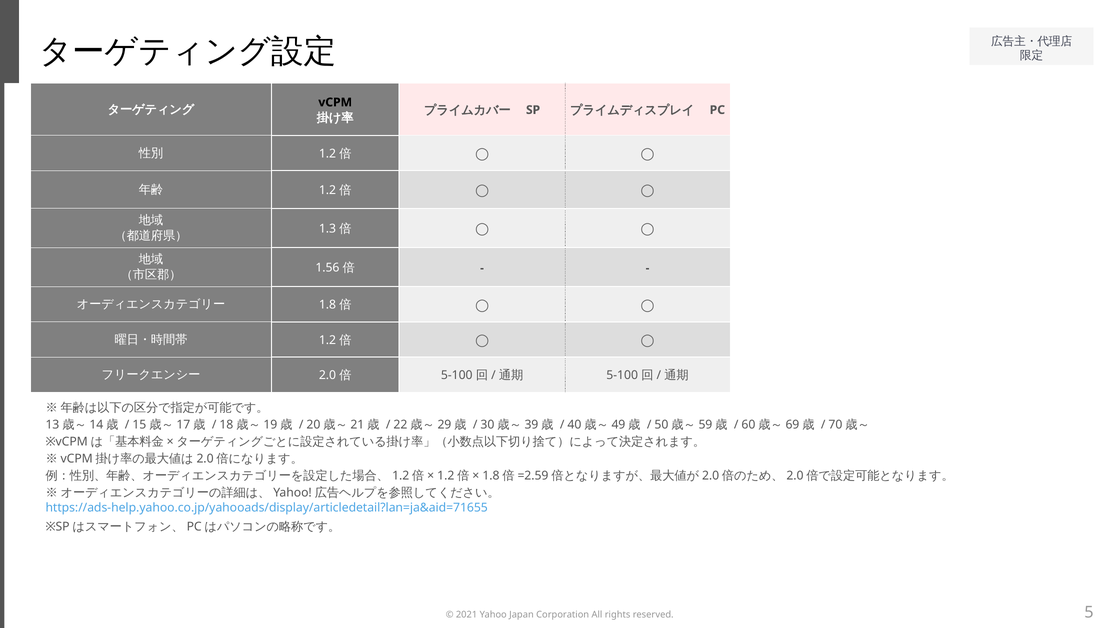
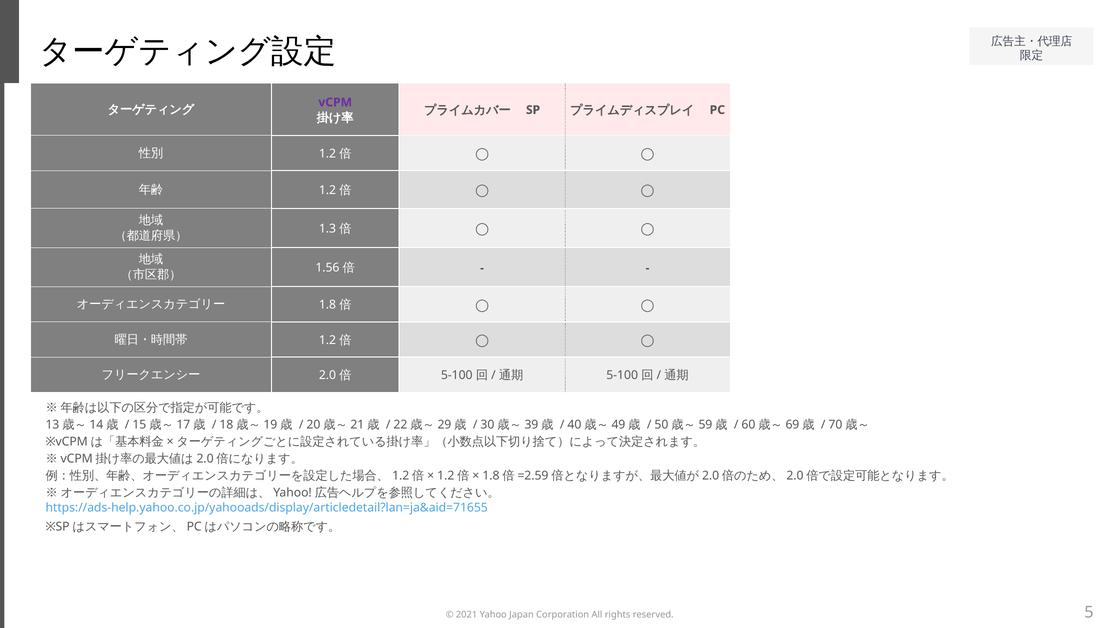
vCPM colour: black -> purple (335, 102)
